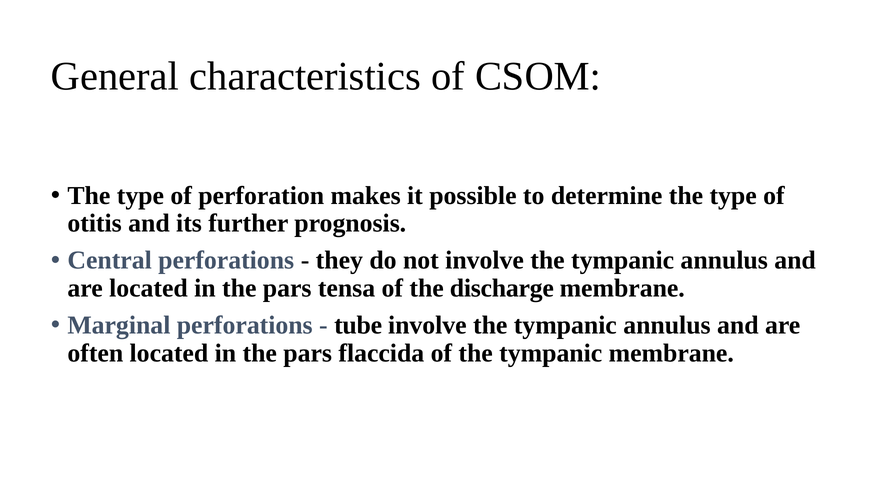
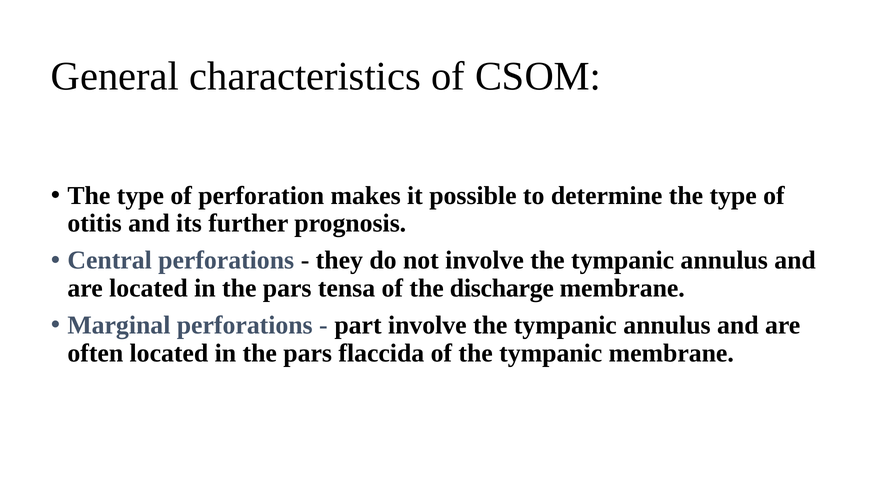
tube: tube -> part (358, 325)
